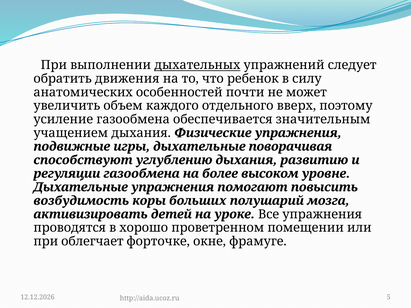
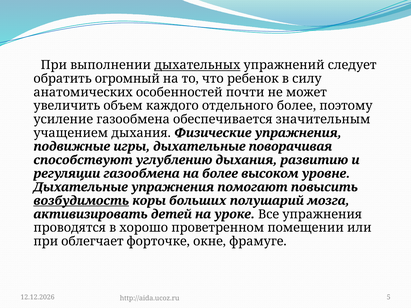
движения: движения -> огромный (127, 79)
отдельного вверх: вверх -> более (296, 106)
возбудимость underline: none -> present (81, 201)
